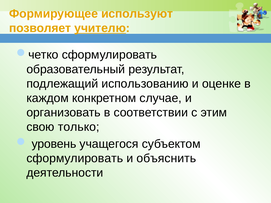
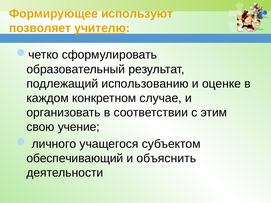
только: только -> учение (79, 127)
уровень: уровень -> личного (54, 144)
сформулировать: сформулировать -> обеспечивающий (75, 158)
